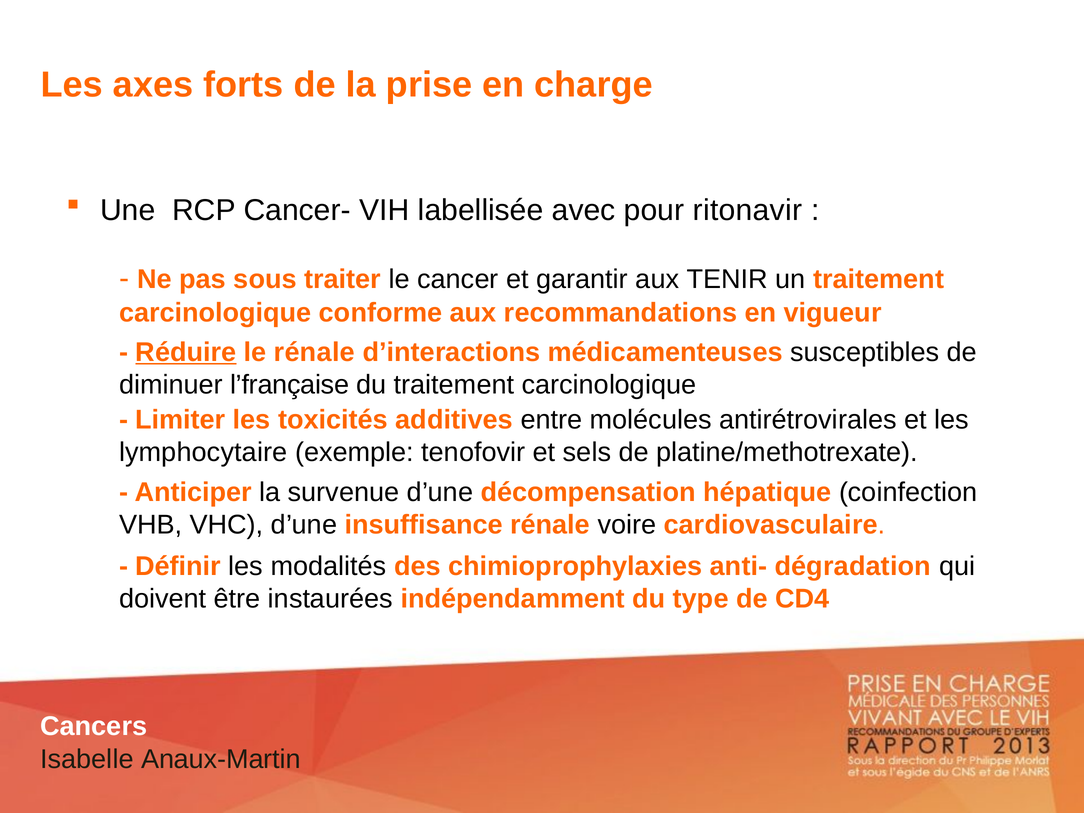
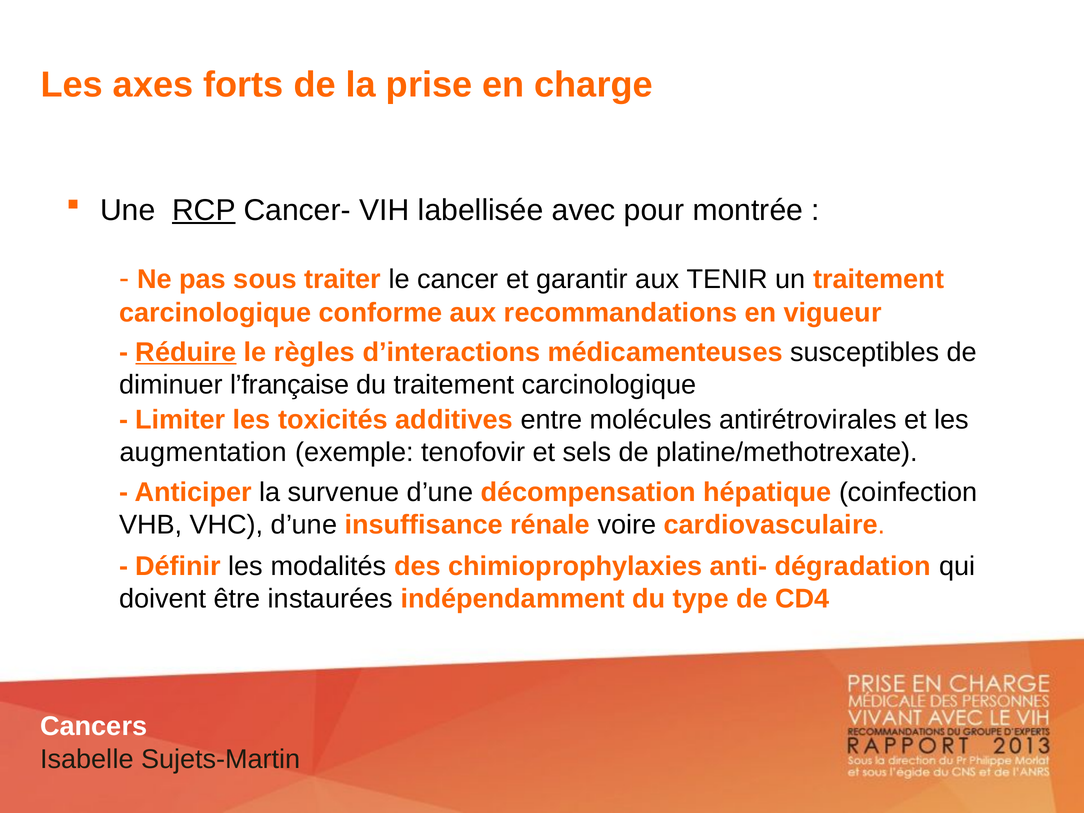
RCP underline: none -> present (204, 210)
ritonavir: ritonavir -> montrée (748, 210)
le rénale: rénale -> règles (314, 352)
lymphocytaire: lymphocytaire -> augmentation (203, 452)
Anaux-Martin: Anaux-Martin -> Sujets-Martin (221, 759)
